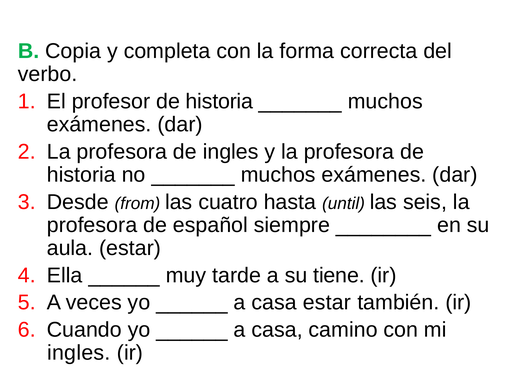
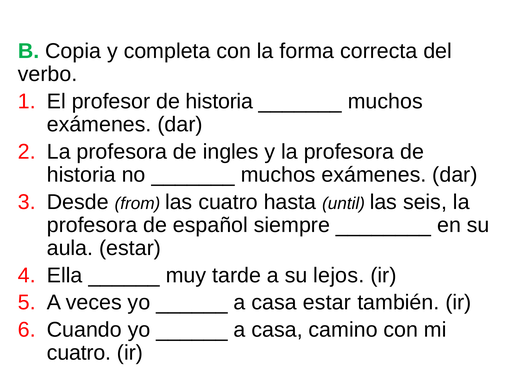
tiene: tiene -> lejos (339, 276)
ingles: ingles -> cuatro (79, 353)
